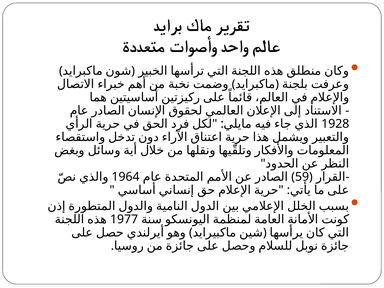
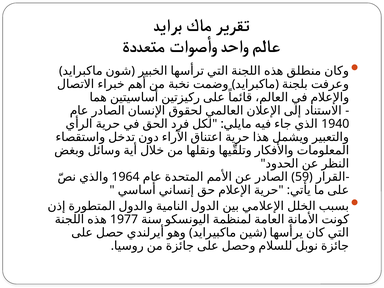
1928: 1928 -> 1940 (335, 124)
